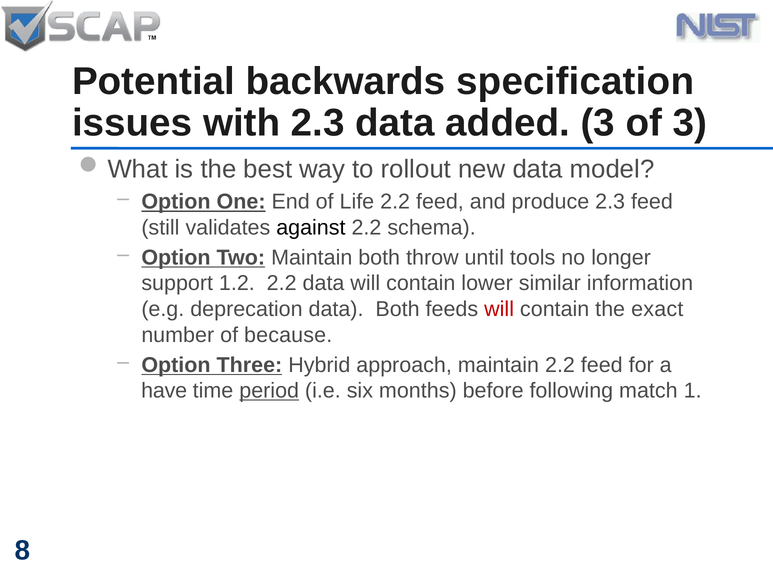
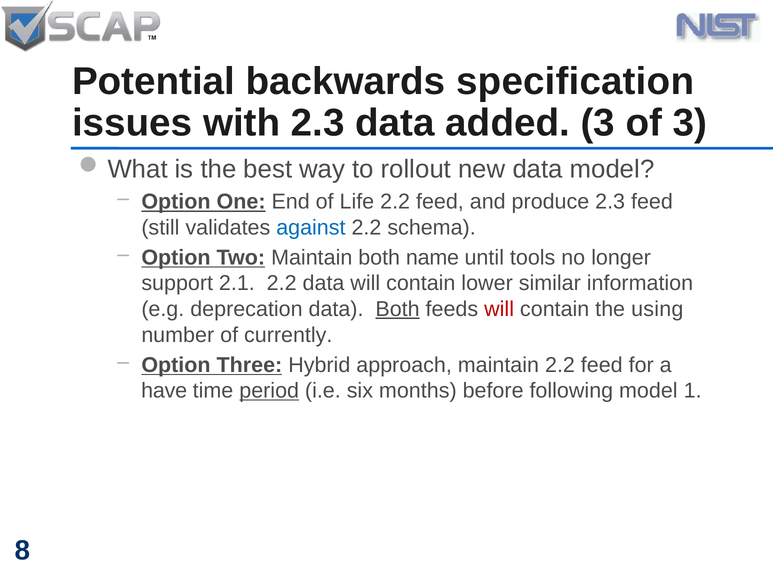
against colour: black -> blue (311, 227)
throw: throw -> name (433, 257)
1.2: 1.2 -> 2.1 (237, 283)
Both underline: none -> present (398, 309)
exact: exact -> using (657, 309)
because: because -> currently (288, 335)
following match: match -> model (648, 391)
